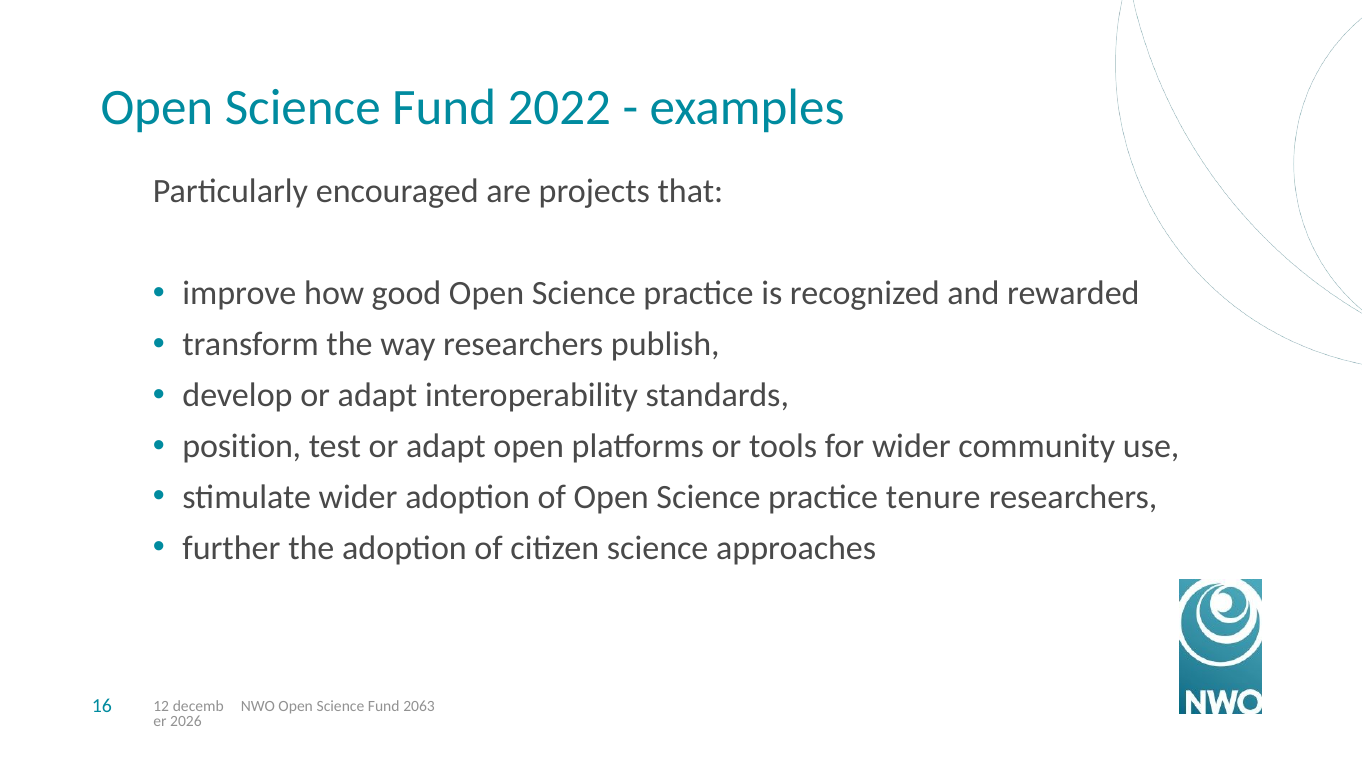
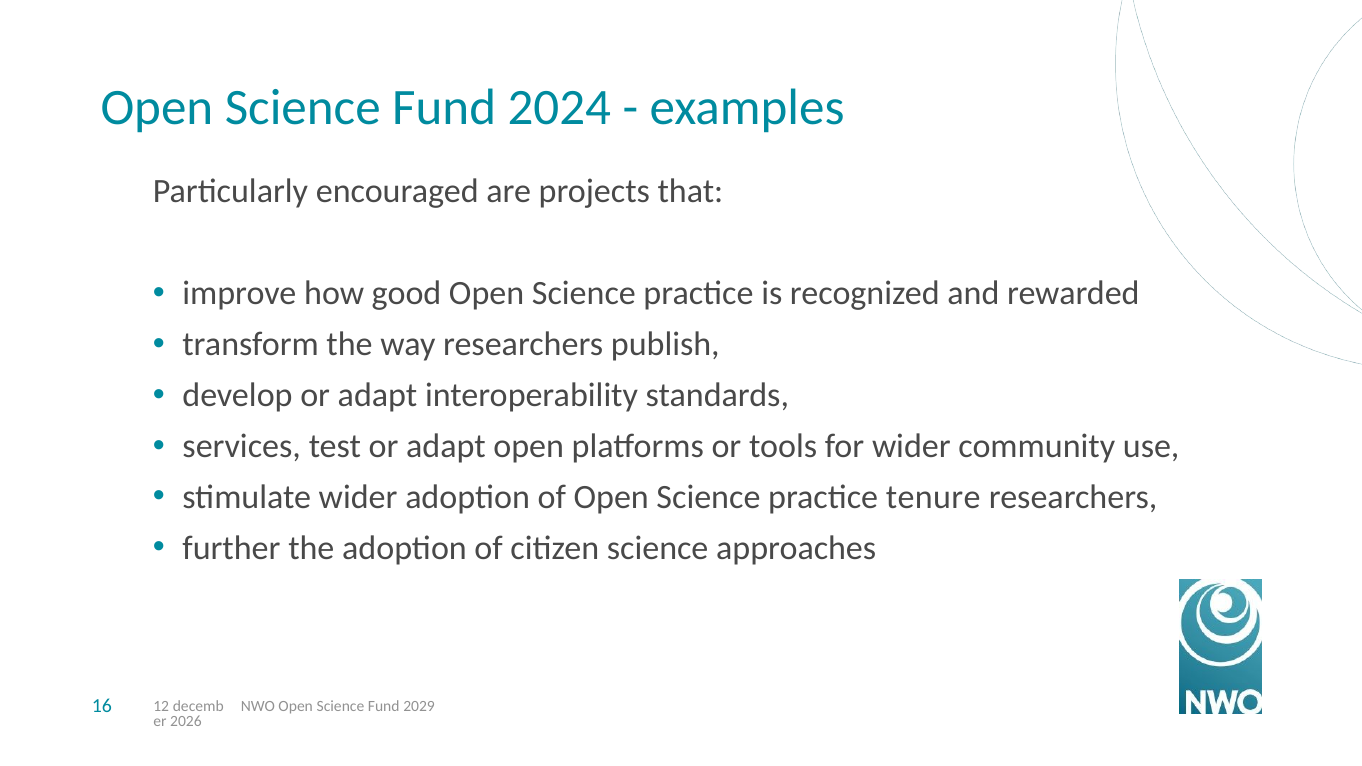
2022: 2022 -> 2024 (559, 108)
position: position -> services (242, 446)
2063: 2063 -> 2029 (419, 706)
